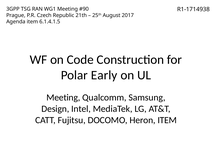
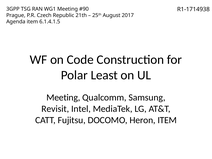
Early: Early -> Least (104, 75)
Design: Design -> Revisit (55, 109)
